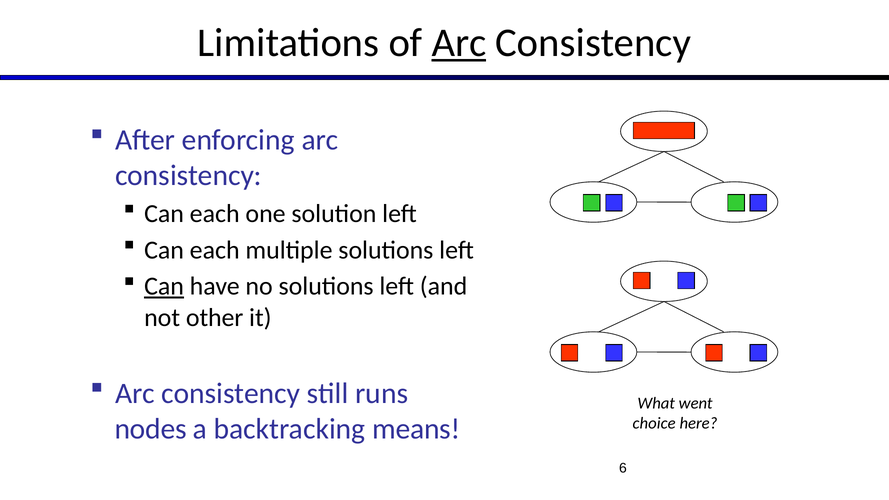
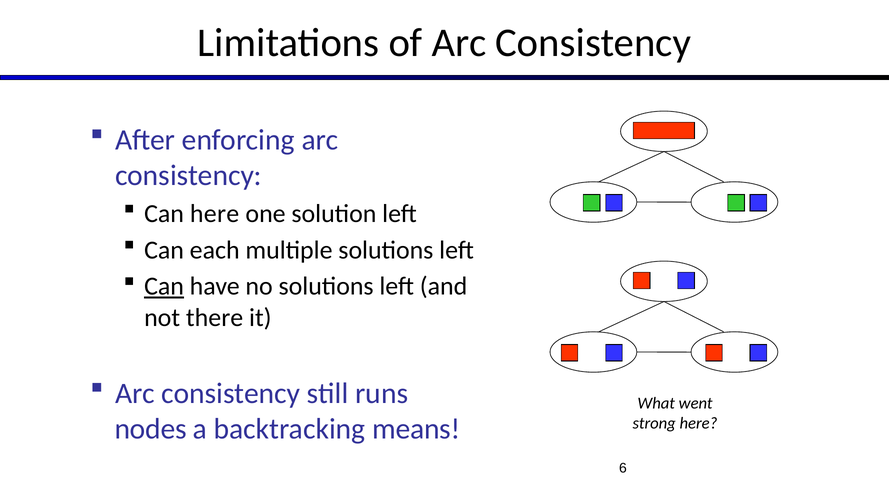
Arc underline: present -> none (459, 43)
each: each -> here (215, 214)
other: other -> there (215, 318)
choice: choice -> strong (654, 423)
